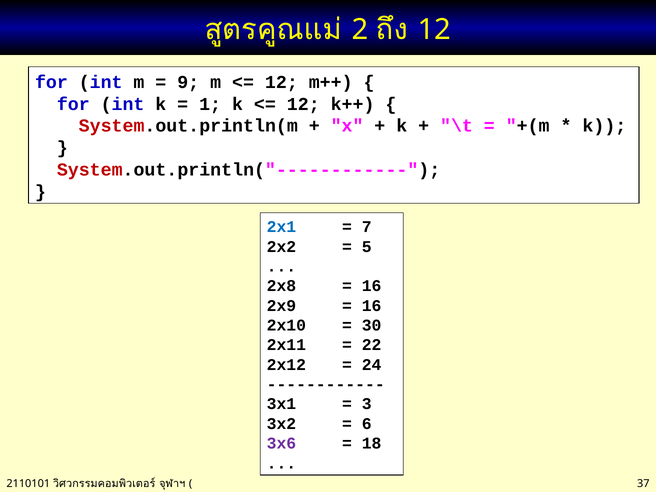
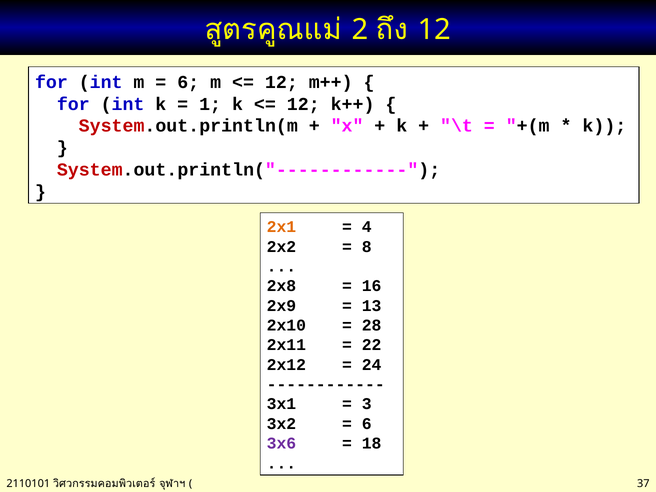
9: 9 -> 6 (188, 82)
2x1 colour: blue -> orange (281, 227)
7: 7 -> 4 (367, 227)
5: 5 -> 8 (367, 247)
16: 16 -> 13 (372, 306)
30: 30 -> 28 (372, 325)
